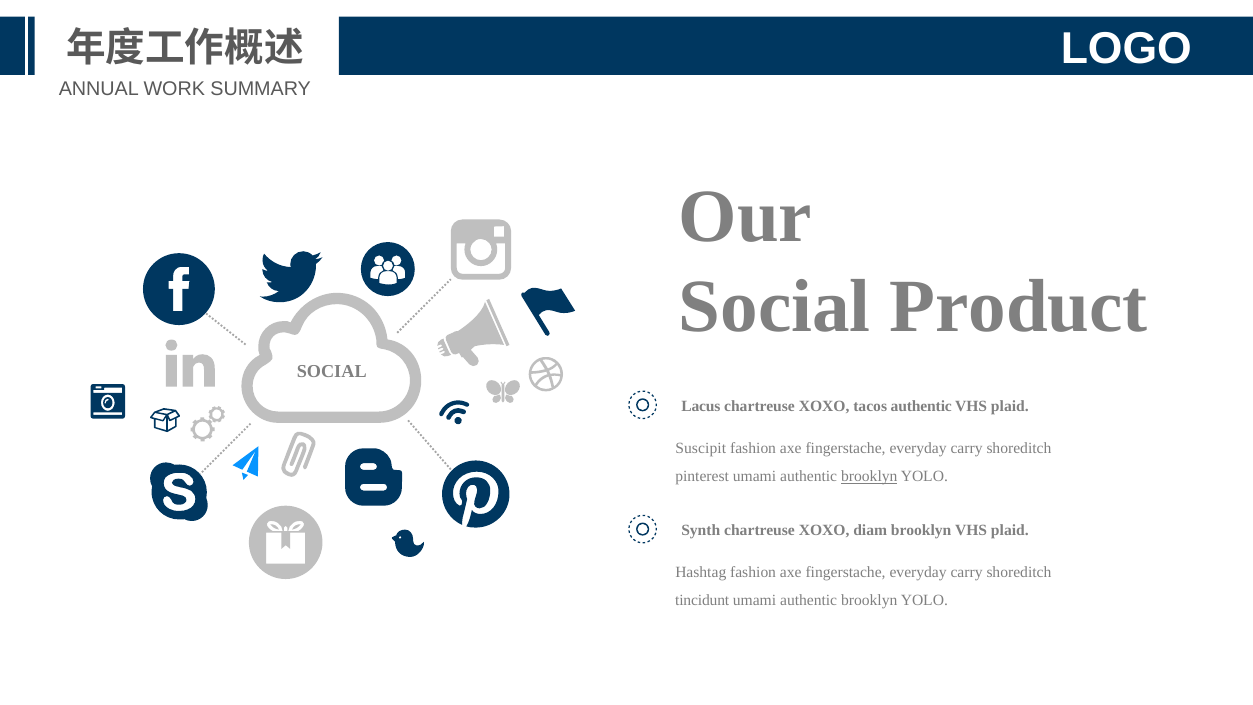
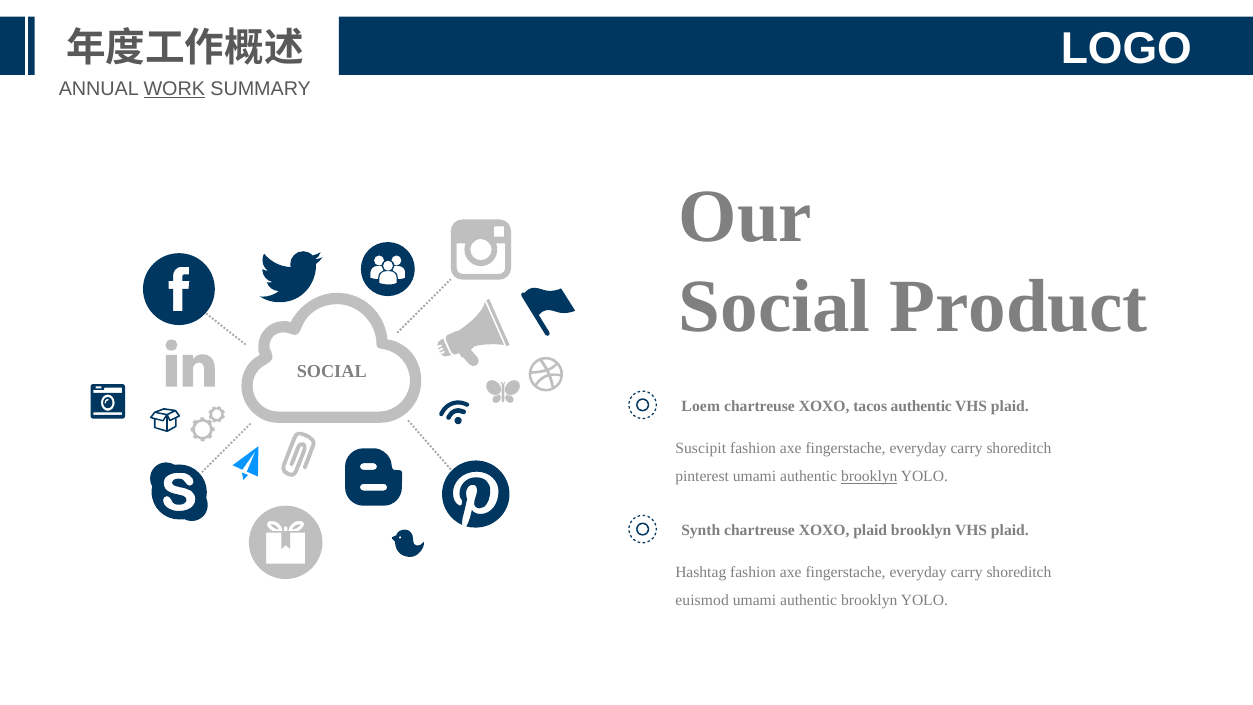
WORK underline: none -> present (174, 89)
Lacus: Lacus -> Loem (701, 406)
XOXO diam: diam -> plaid (870, 530)
tincidunt: tincidunt -> euismod (702, 601)
